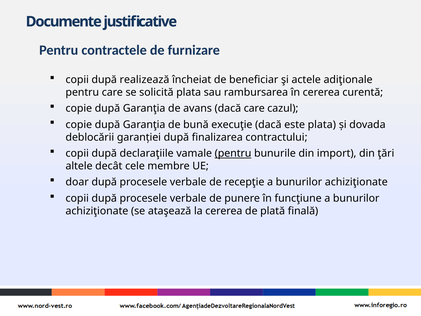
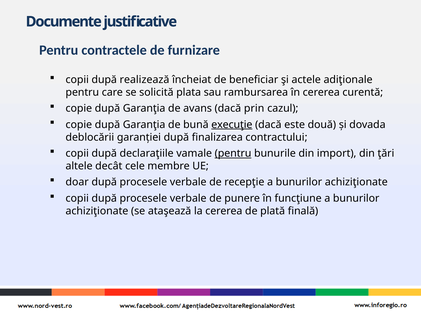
dacă care: care -> prin (254, 108)
execuţie underline: none -> present (232, 124)
este plata: plata -> două (322, 124)
